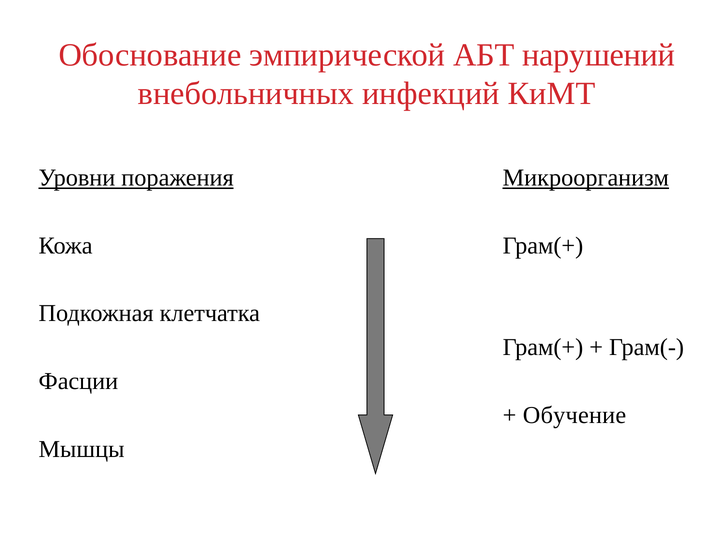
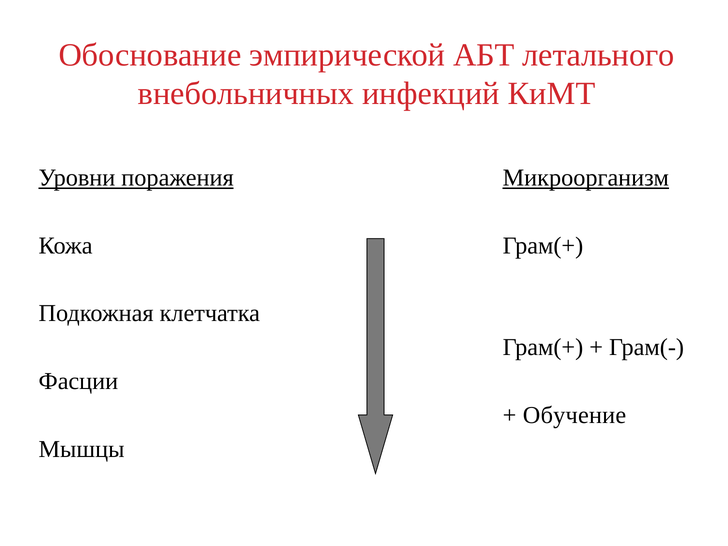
нарушений: нарушений -> летального (598, 55)
